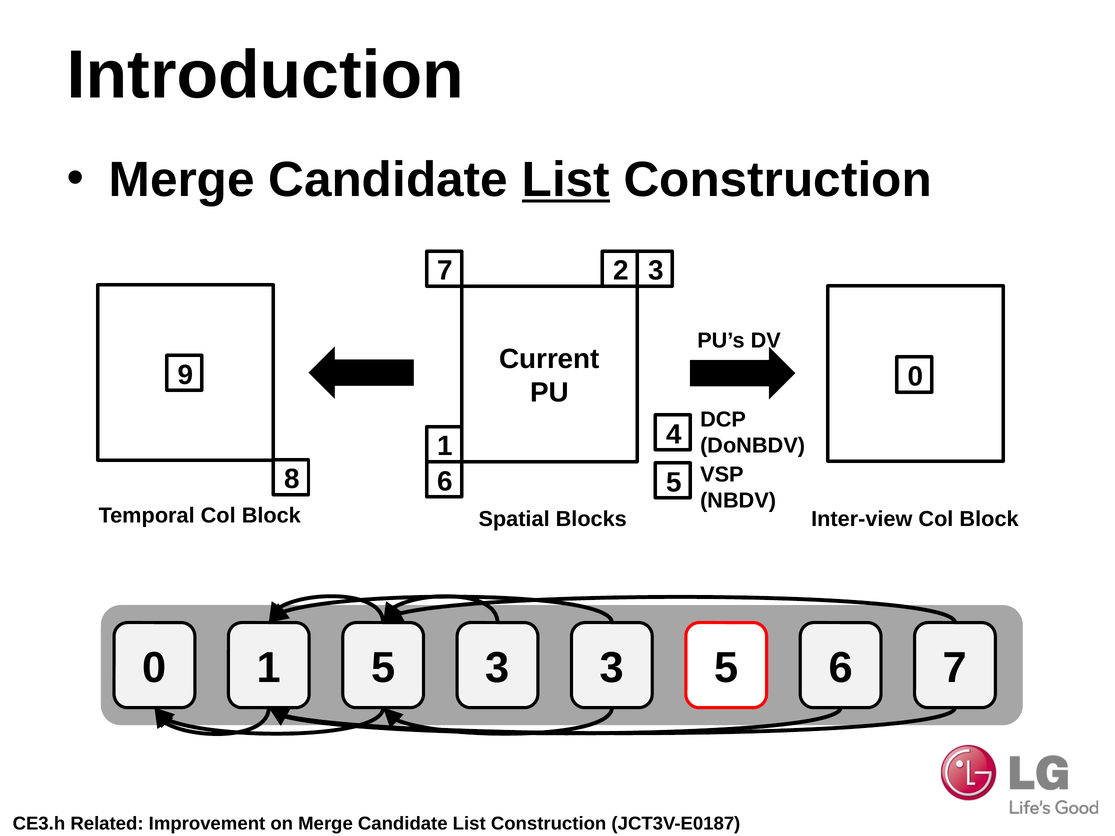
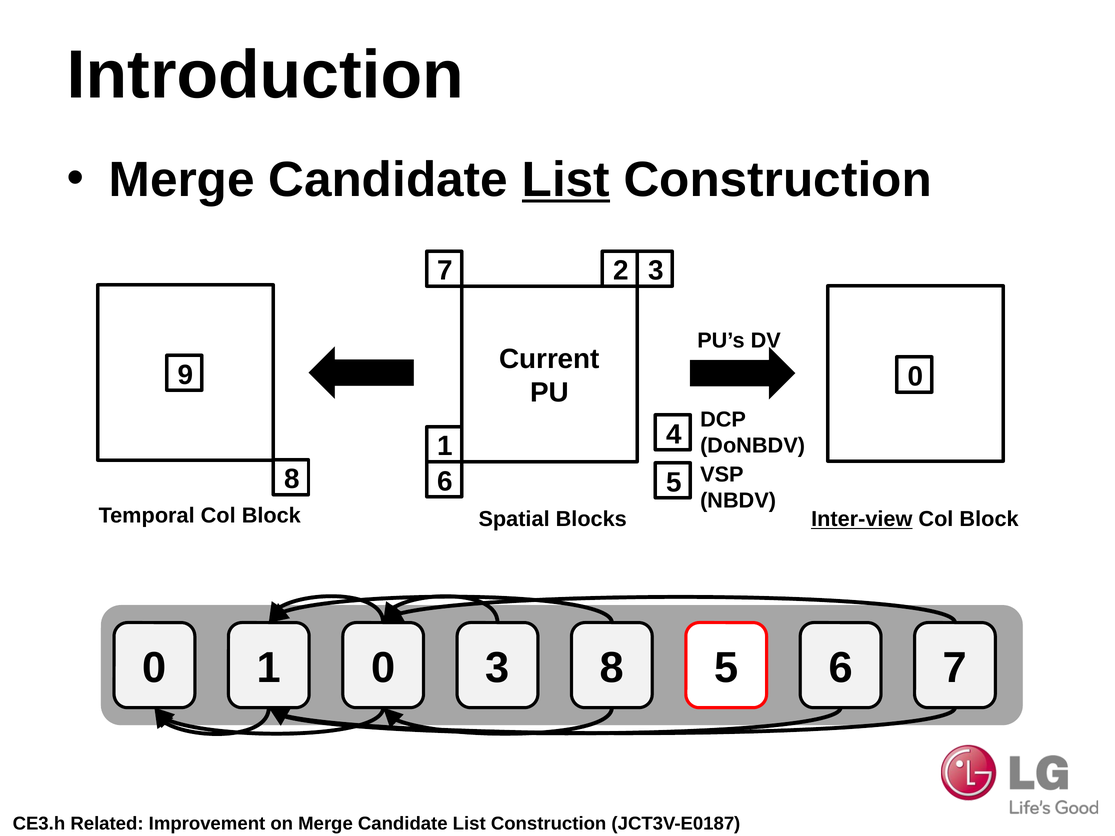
Inter-view underline: none -> present (862, 519)
1 5: 5 -> 0 (383, 668)
3 3: 3 -> 8 (612, 668)
